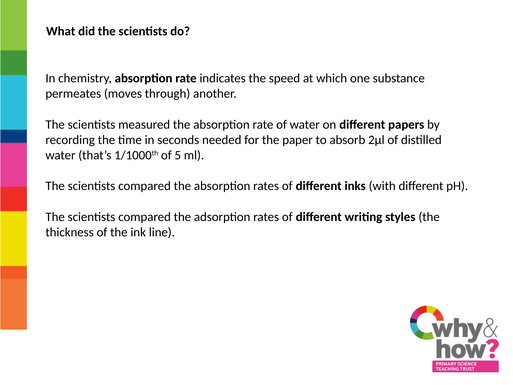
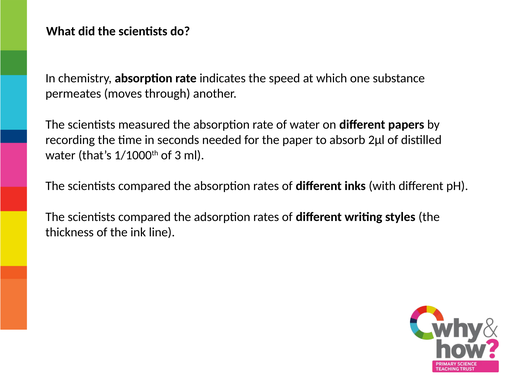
5: 5 -> 3 (178, 155)
